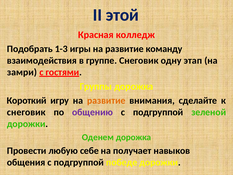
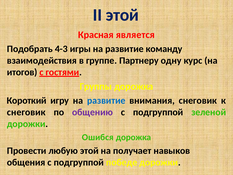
колледж: колледж -> является (135, 35)
1-3: 1-3 -> 4-3 (61, 49)
группе Снеговик: Снеговик -> Партнеру (139, 60)
этап: этап -> курс (193, 60)
замри: замри -> итогов (22, 72)
развитие colour: orange -> blue (106, 100)
внимания сделайте: сделайте -> снеговик (198, 100)
Оденем: Оденем -> Ошибся (98, 137)
любую себе: себе -> этой (89, 151)
